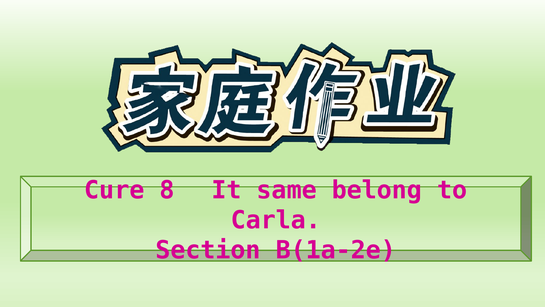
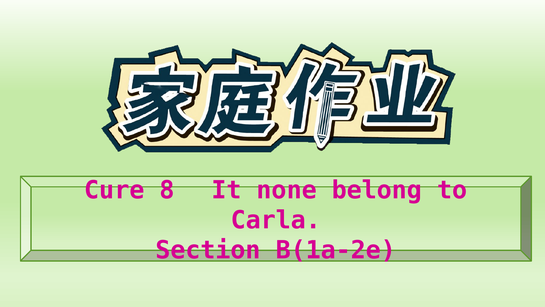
same: same -> none (287, 190)
